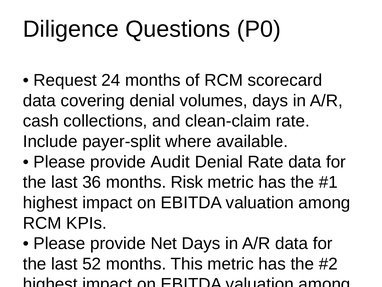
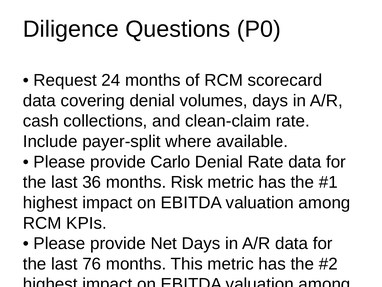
Audit: Audit -> Carlo (170, 162)
52: 52 -> 76 (92, 264)
